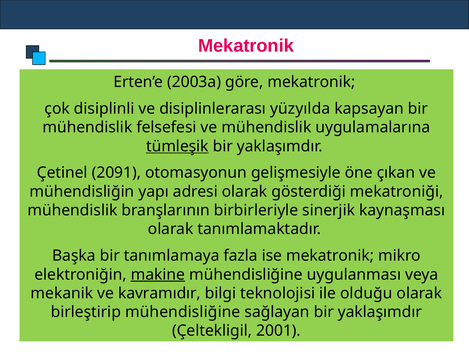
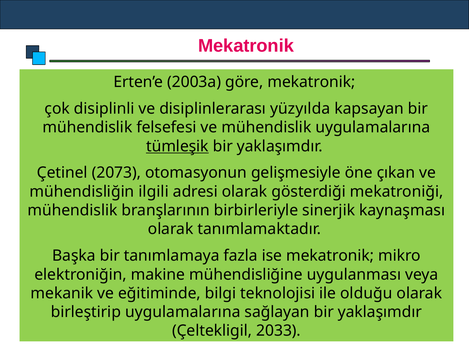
2091: 2091 -> 2073 (116, 173)
yapı: yapı -> ilgili (154, 191)
makine underline: present -> none (158, 274)
kavramıdır: kavramıdır -> eğitiminde (159, 293)
birleştirip mühendisliğine: mühendisliğine -> uygulamalarına (183, 312)
2001: 2001 -> 2033 (278, 331)
